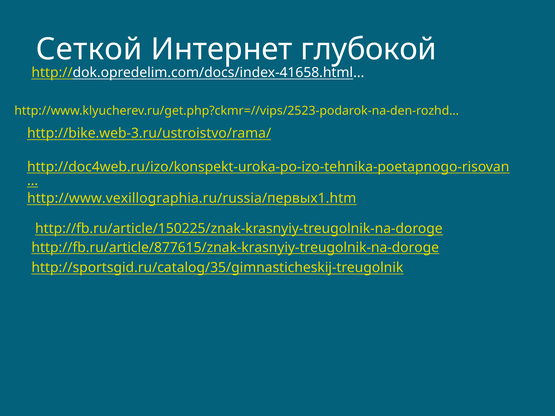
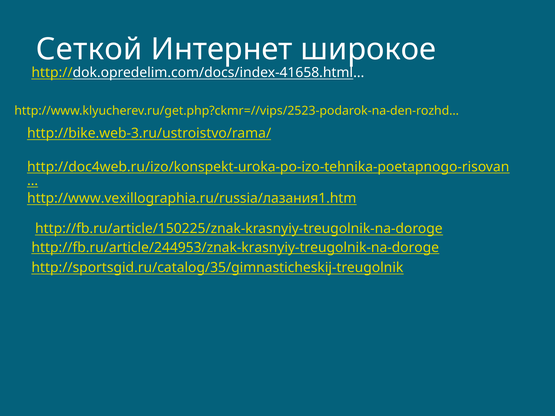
глубокой: глубокой -> широкое (368, 49)
http://www.vexillographia.ru/russia/первых1.htm: http://www.vexillographia.ru/russia/первых1.htm -> http://www.vexillographia.ru/russia/лазания1.htm (192, 198)
http://fb.ru/article/877615/znak-krasnyiy-treugolnik-na-doroge: http://fb.ru/article/877615/znak-krasnyiy-treugolnik-na-doroge -> http://fb.ru/article/244953/znak-krasnyiy-treugolnik-na-doroge (235, 248)
